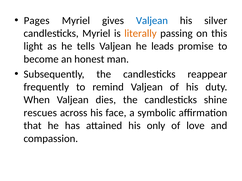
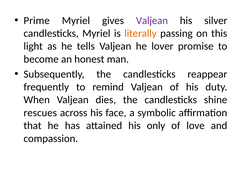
Pages: Pages -> Prime (37, 21)
Valjean colour: blue -> purple (152, 21)
leads: leads -> lover (162, 46)
